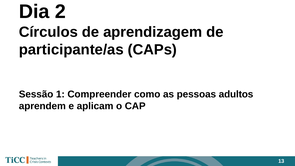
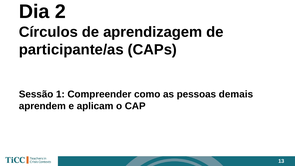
adultos: adultos -> demais (236, 94)
